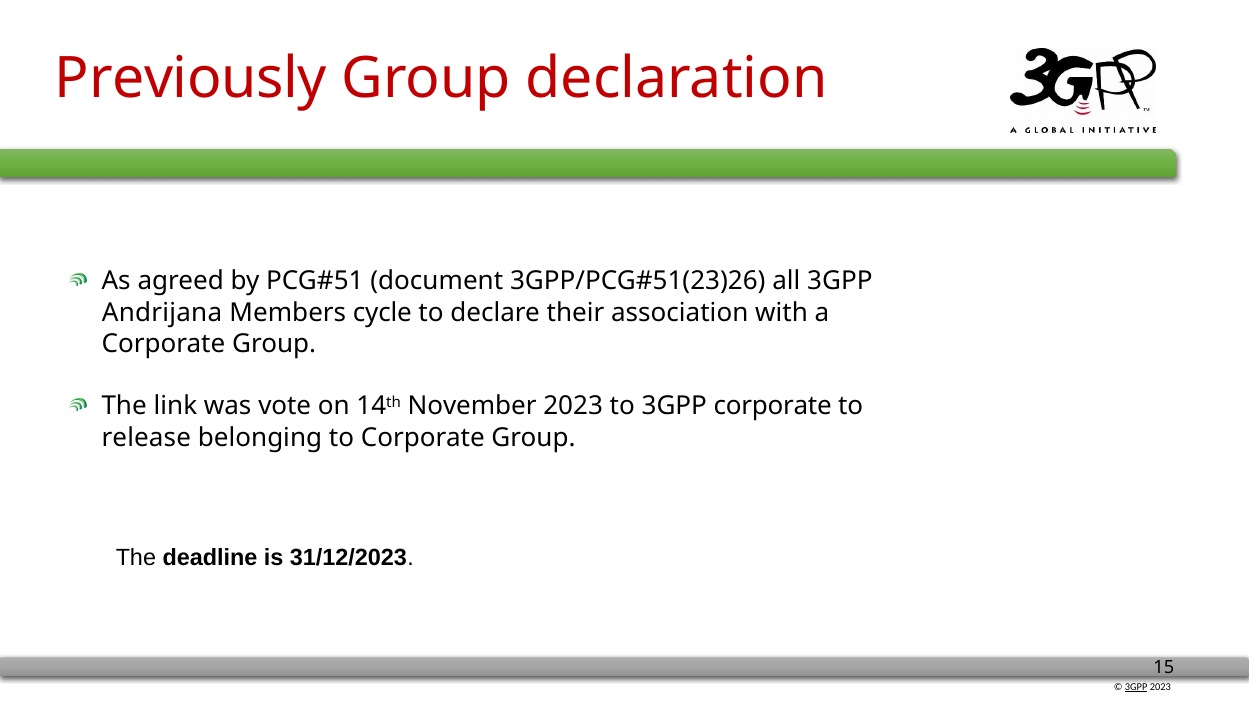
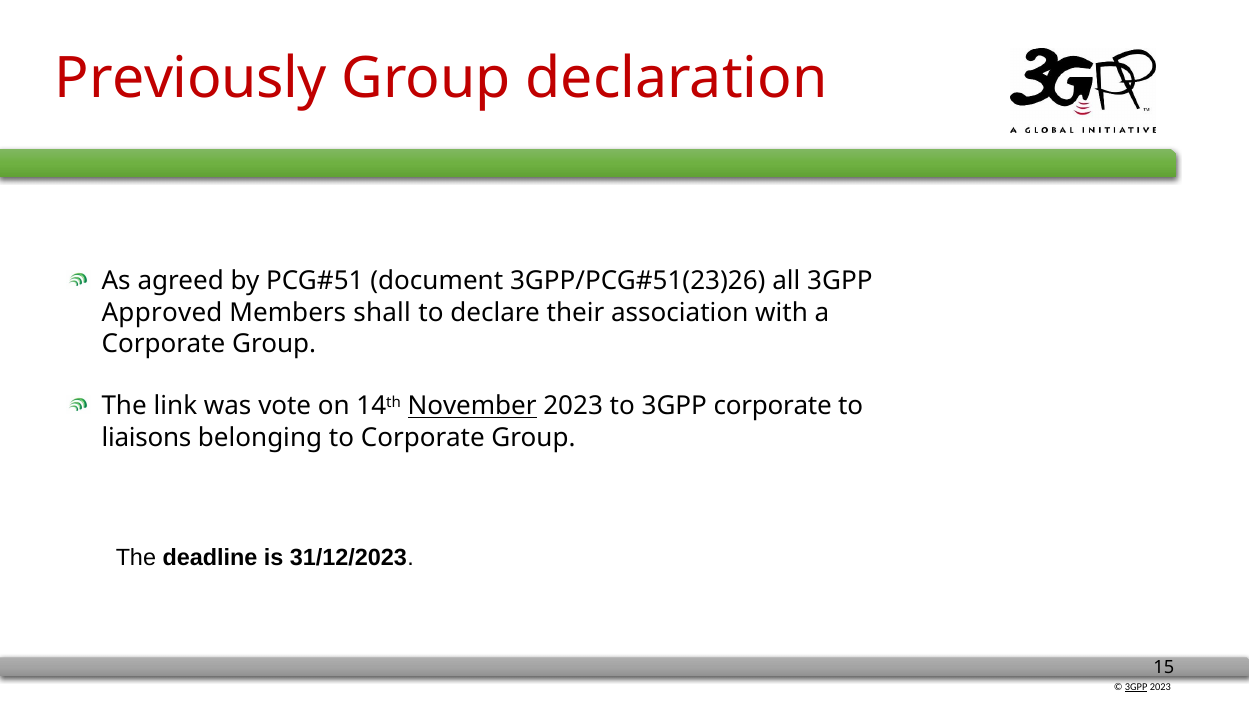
Andrijana: Andrijana -> Approved (162, 312)
cycle: cycle -> shall (382, 312)
November underline: none -> present (472, 406)
release: release -> liaisons (146, 437)
